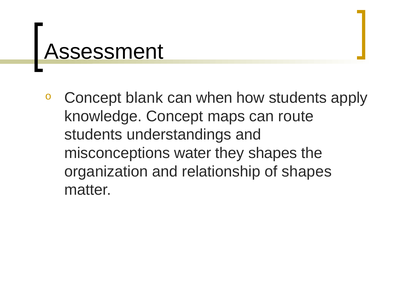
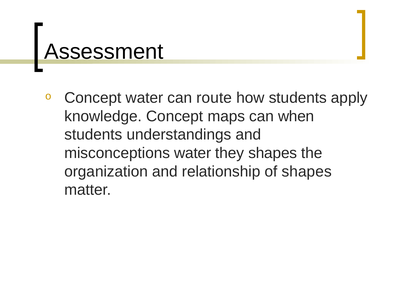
Concept blank: blank -> water (144, 98)
when: when -> route (214, 98)
route: route -> when (296, 116)
